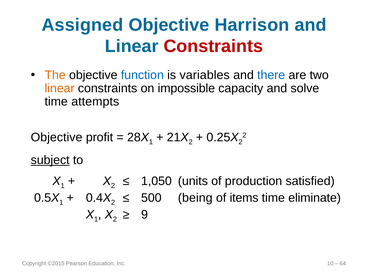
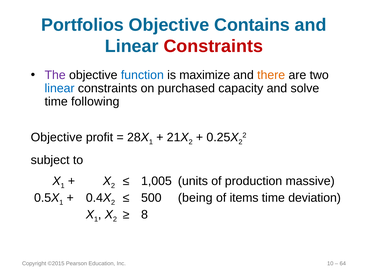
Assigned: Assigned -> Portfolios (83, 25)
Harrison: Harrison -> Contains (252, 25)
The colour: orange -> purple (55, 75)
variables: variables -> maximize (205, 75)
there colour: blue -> orange (271, 75)
linear colour: orange -> blue (60, 88)
impossible: impossible -> purchased (186, 88)
attempts: attempts -> following (95, 102)
subject underline: present -> none (50, 160)
1,050: 1,050 -> 1,005 (156, 181)
satisfied: satisfied -> massive (310, 181)
eliminate: eliminate -> deviation (315, 198)
9: 9 -> 8 (145, 215)
